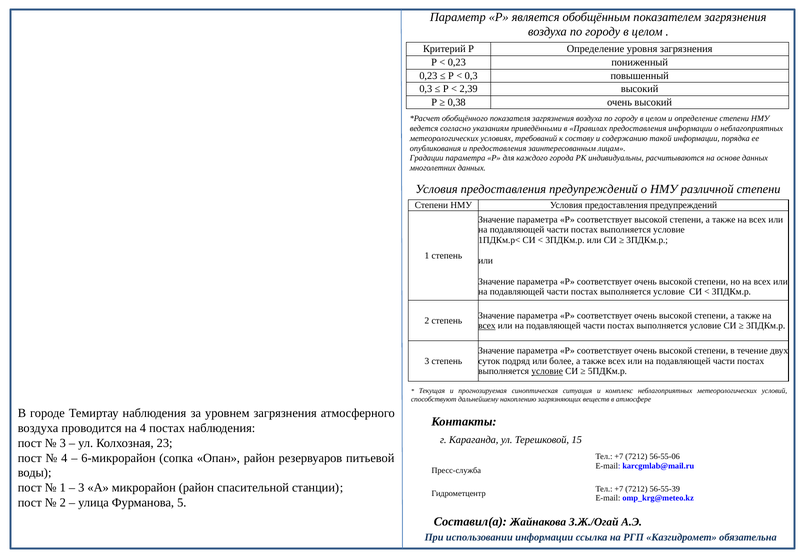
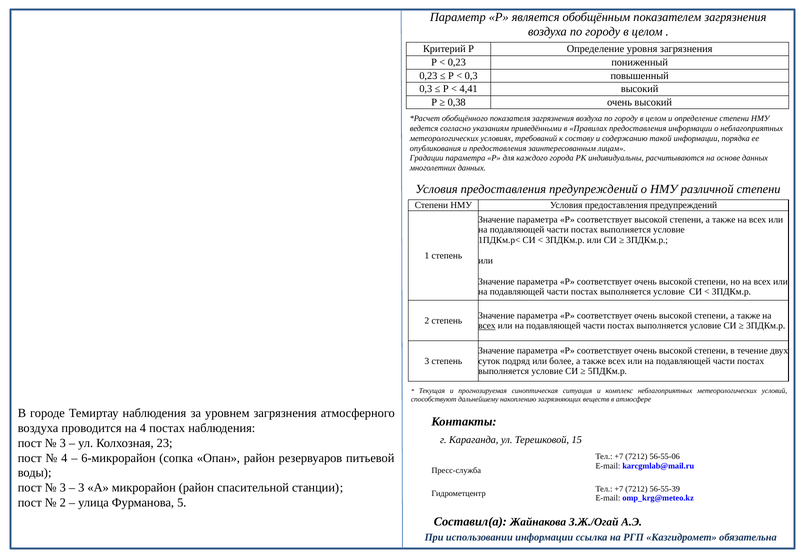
2,39: 2,39 -> 4,41 (469, 89)
условие underline: present -> none (547, 371)
1: 1 -> 3 (63, 487)
